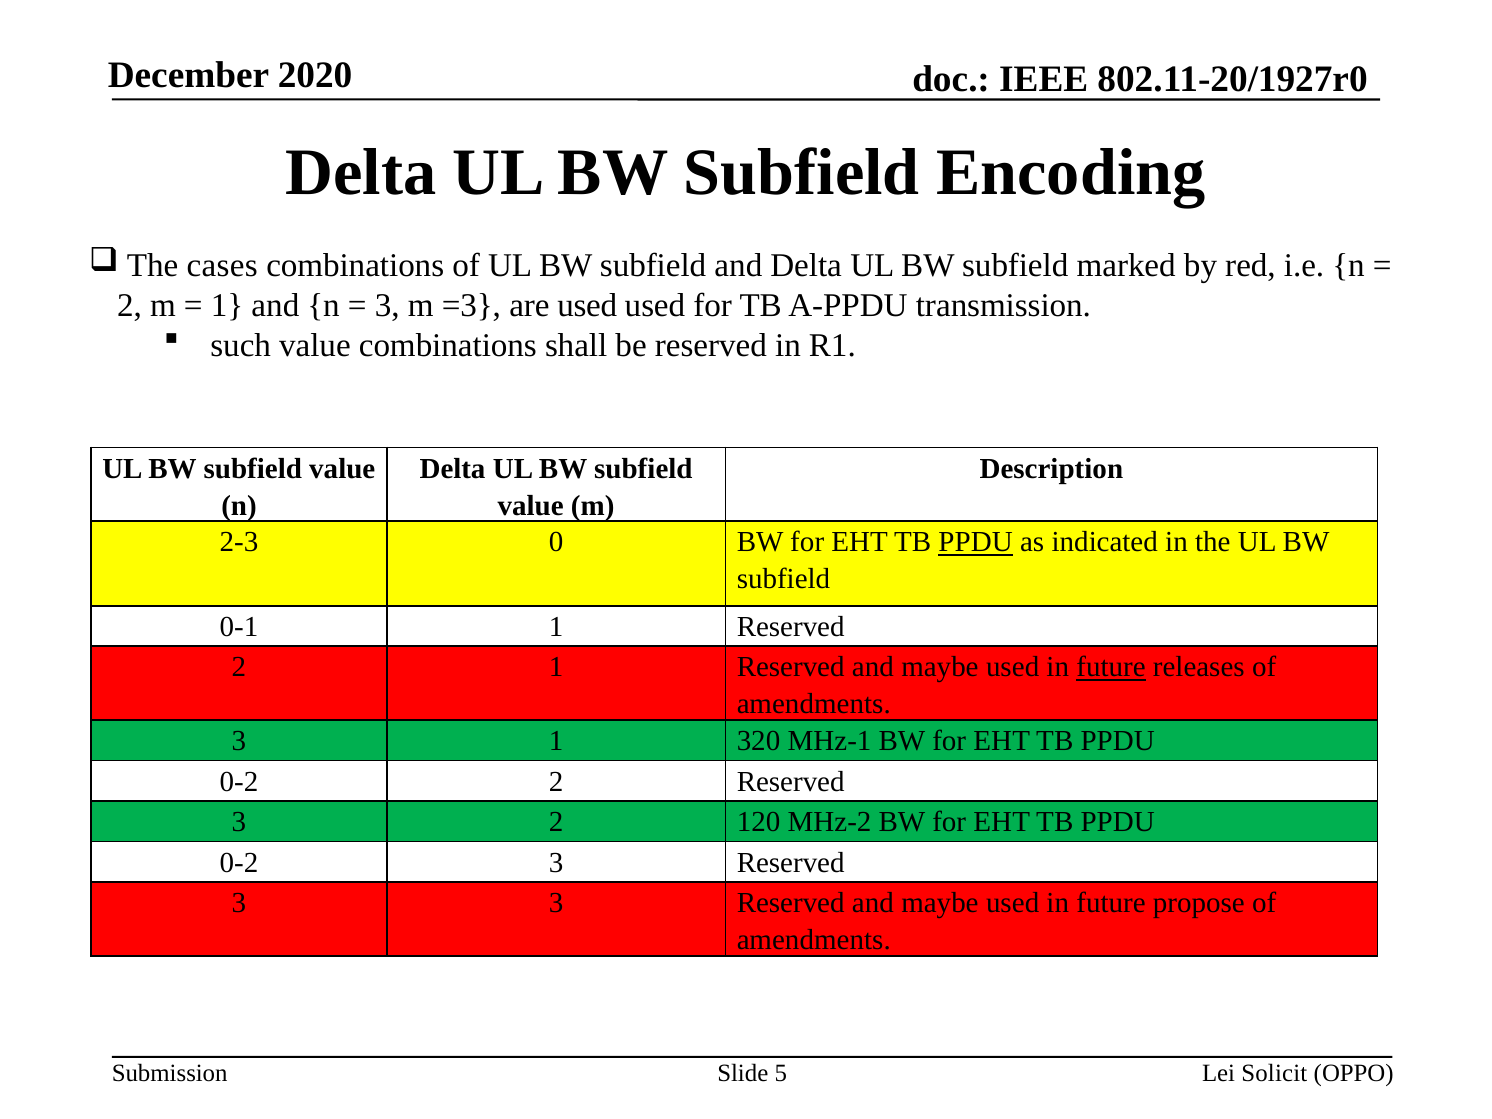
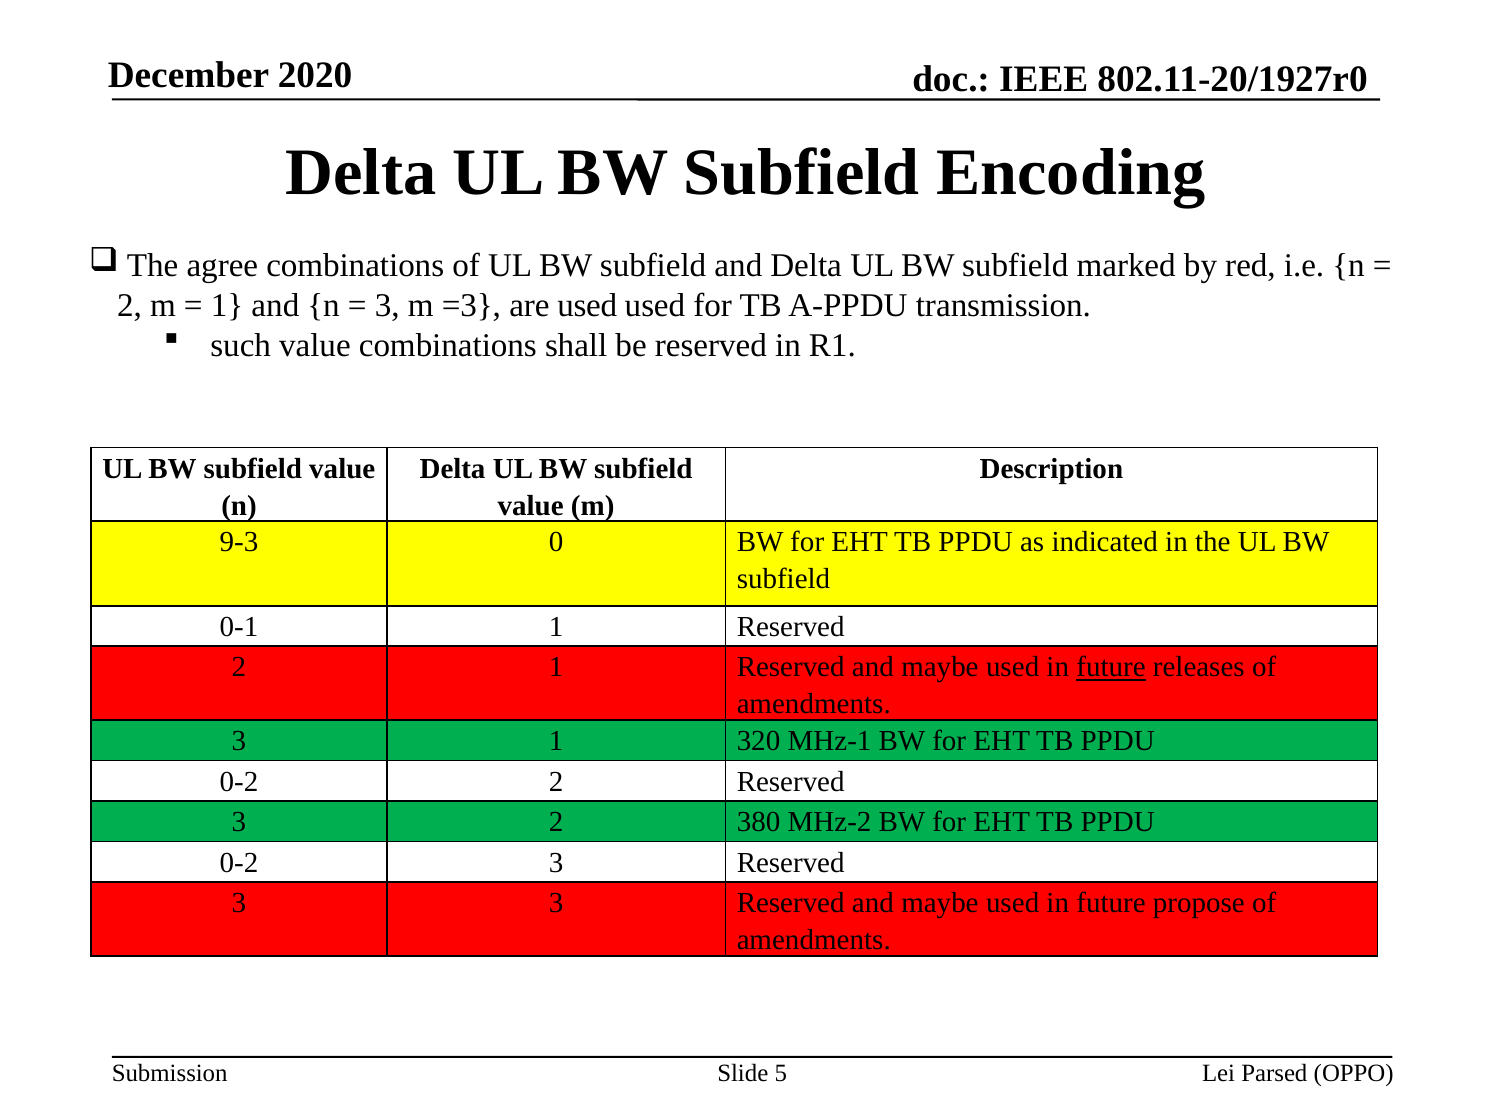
cases: cases -> agree (222, 266)
2-3: 2-3 -> 9-3 (239, 542)
PPDU underline: present -> none (976, 542)
120: 120 -> 380 (759, 822)
Solicit: Solicit -> Parsed (1274, 1073)
